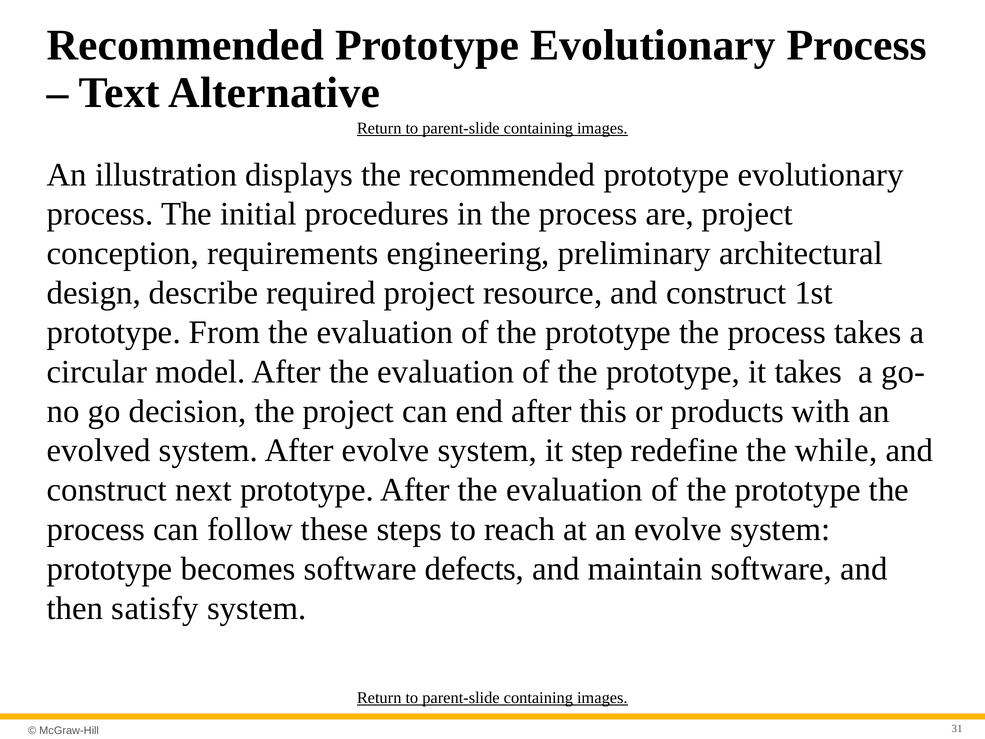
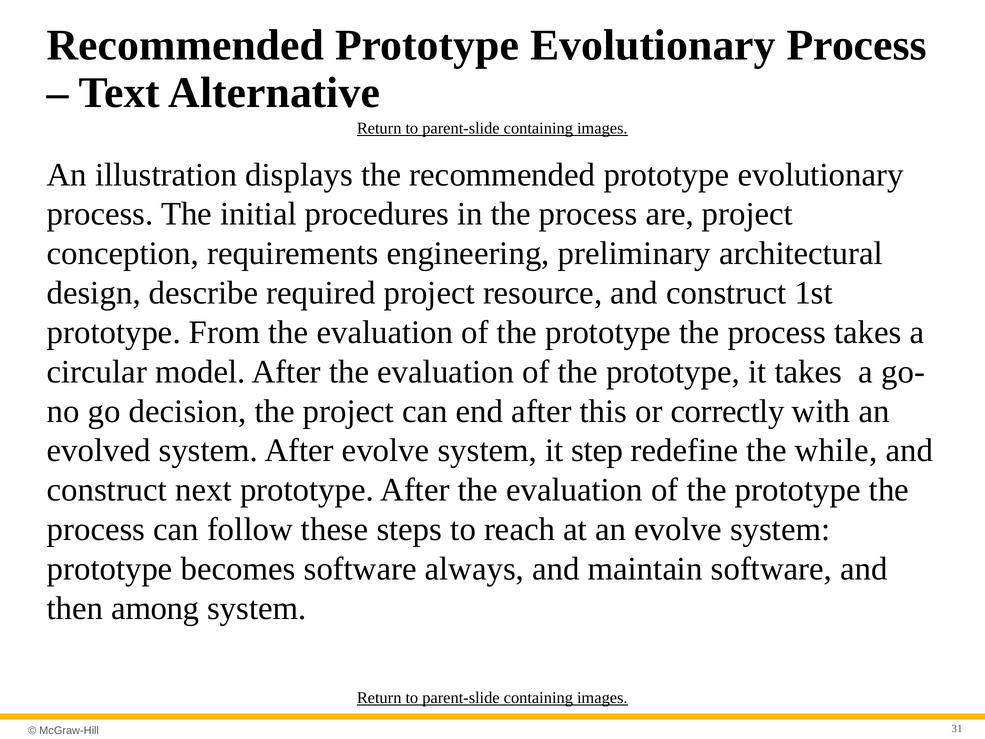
products: products -> correctly (728, 411)
defects: defects -> always (474, 569)
satisfy: satisfy -> among (155, 608)
